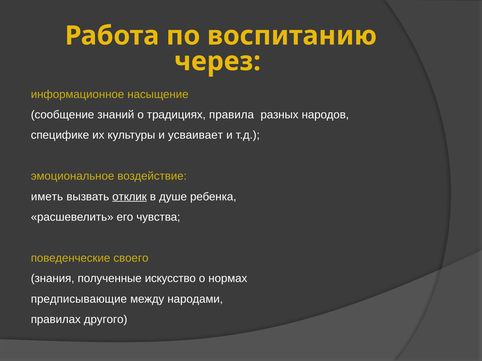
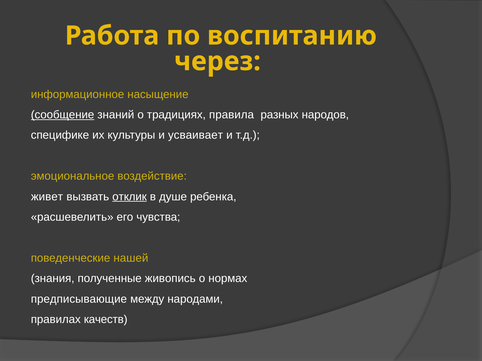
сообщение underline: none -> present (63, 115)
иметь: иметь -> живет (47, 197)
своего: своего -> нашей (131, 258)
искусство: искусство -> живопись (170, 279)
другого: другого -> качеств (106, 320)
